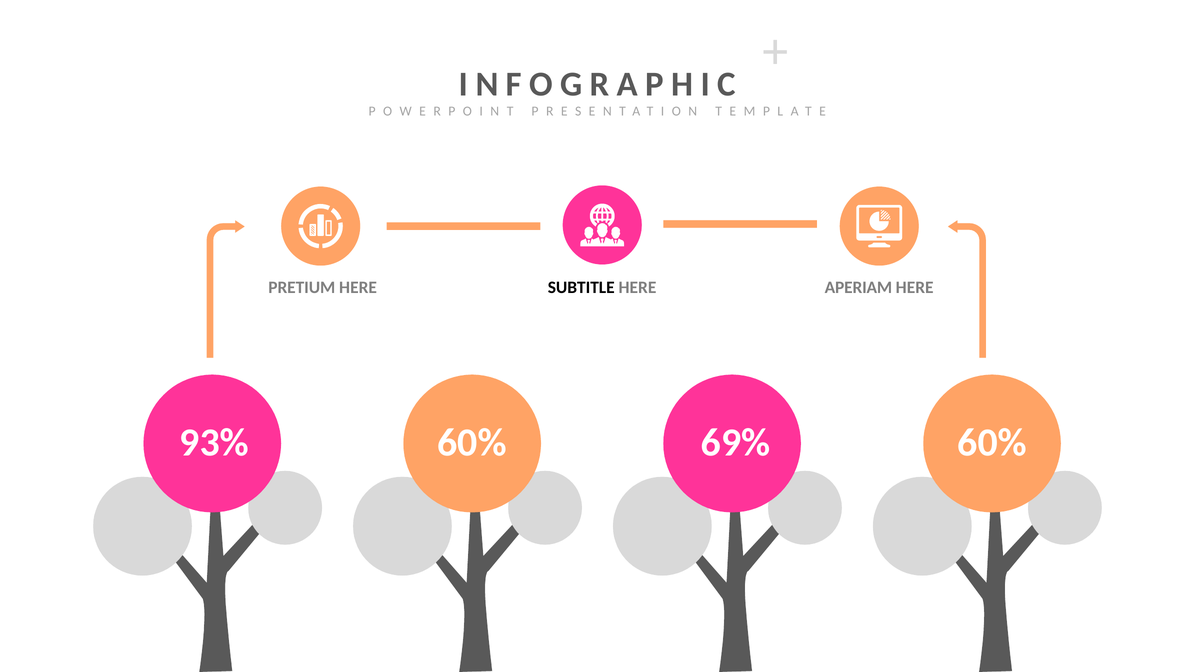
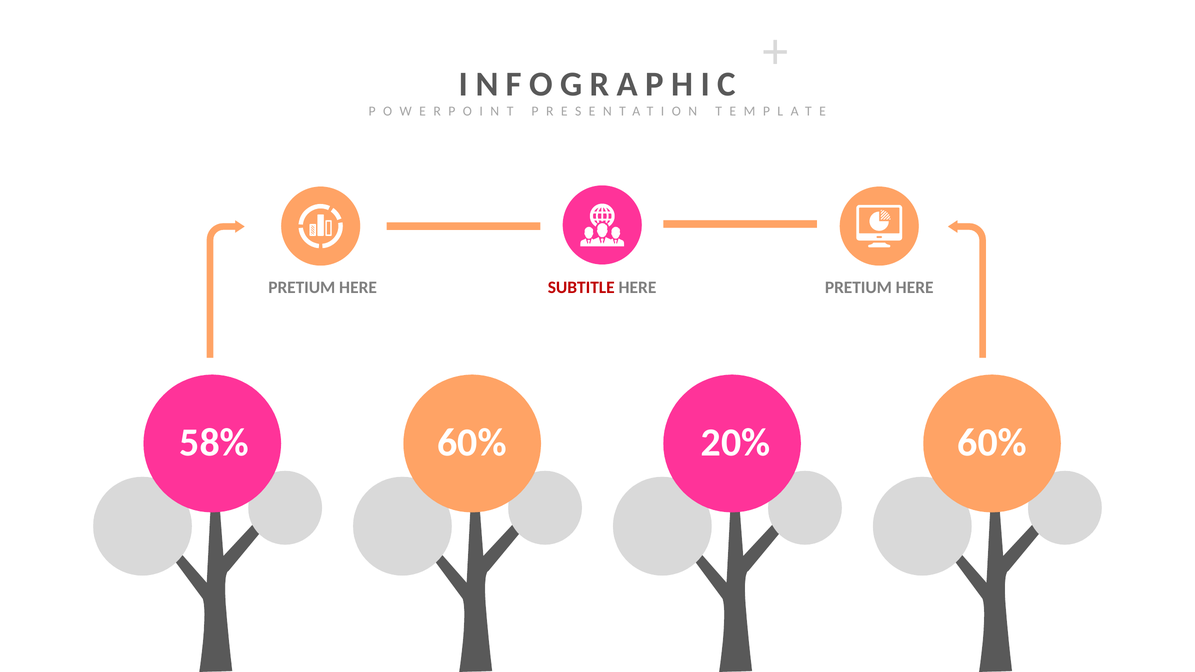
SUBTITLE colour: black -> red (581, 288)
HERE APERIAM: APERIAM -> PRETIUM (858, 288)
93%: 93% -> 58% (214, 443)
69%: 69% -> 20% (736, 443)
